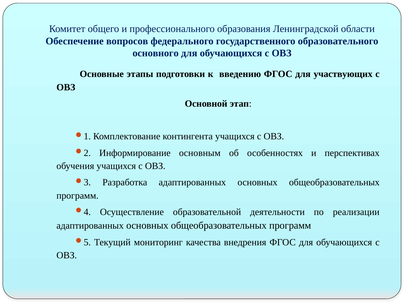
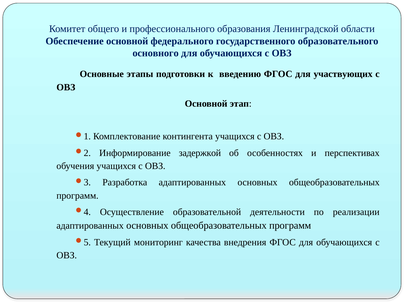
Обеспечение вопросов: вопросов -> основной (127, 41)
основным: основным -> задержкой (200, 153)
